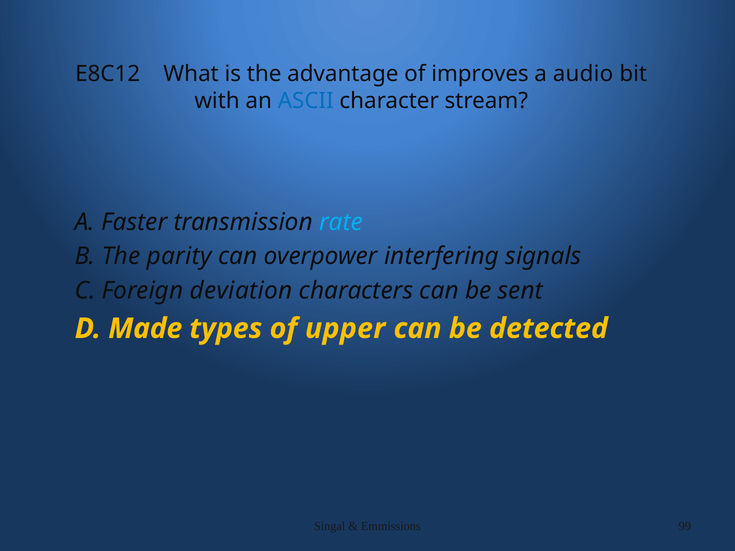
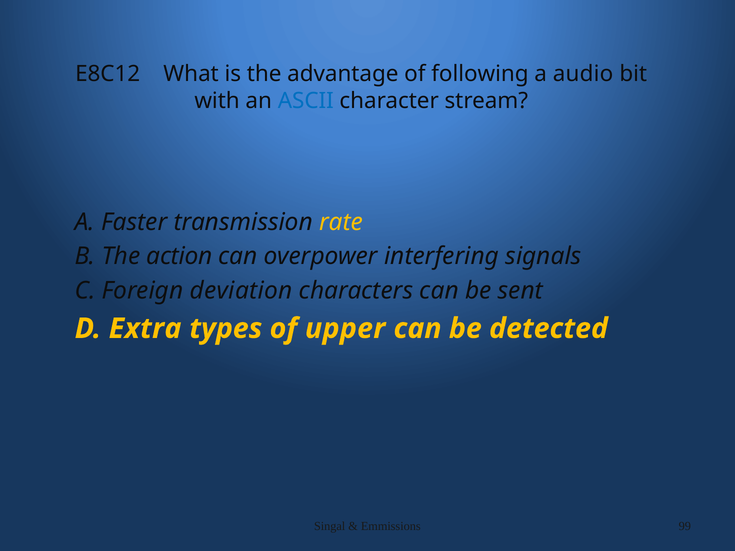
improves: improves -> following (480, 74)
rate colour: light blue -> yellow (341, 222)
parity: parity -> action (179, 257)
Made: Made -> Extra (145, 329)
